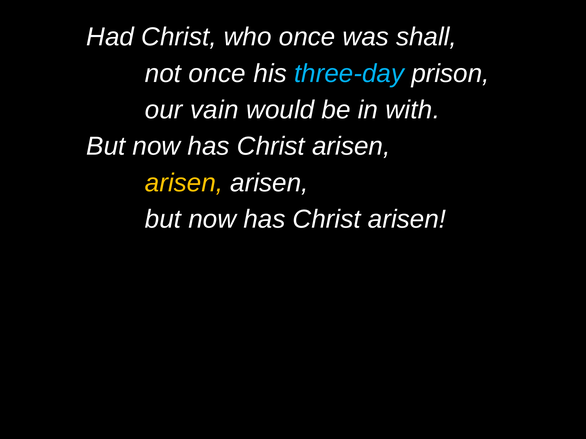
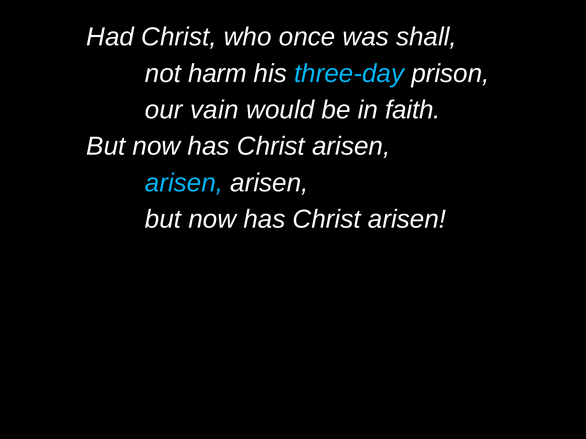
not once: once -> harm (217, 74)
with: with -> faith (413, 110)
arisen colour: yellow -> light blue (184, 183)
